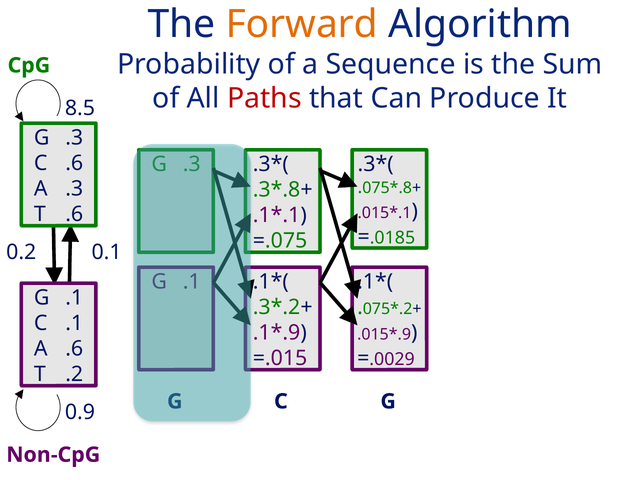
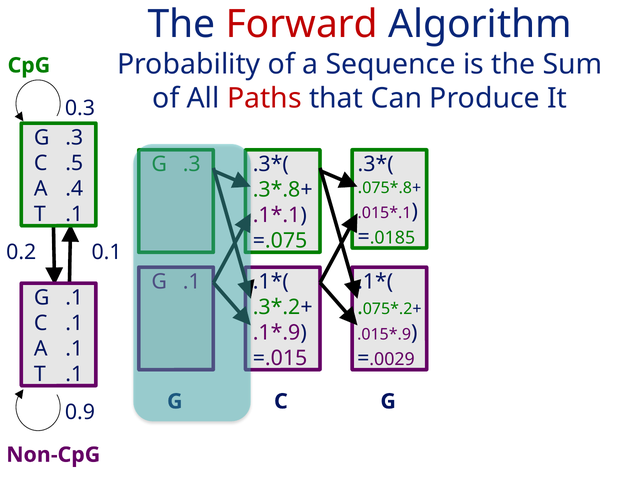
Forward colour: orange -> red (302, 25)
8.5: 8.5 -> 0.3 (80, 108)
C .6: .6 -> .5 (74, 163)
A .3: .3 -> .4 (74, 189)
.6: .6 -> .1 (74, 214)
A .6: .6 -> .1 (74, 349)
.2: .2 -> .1 (74, 374)
